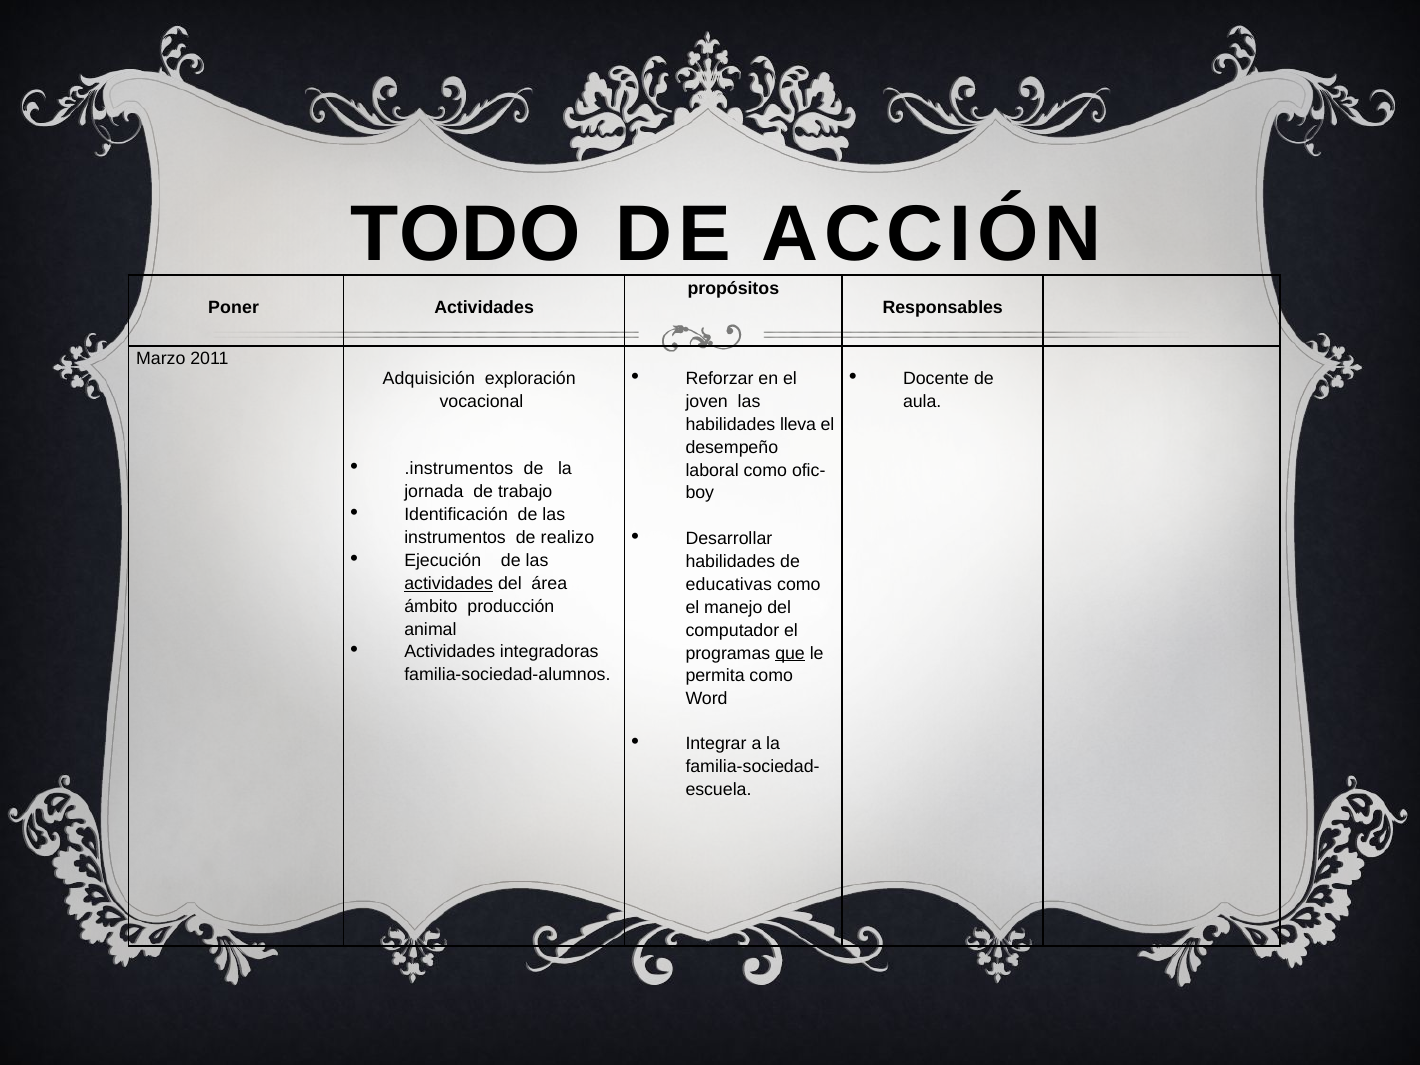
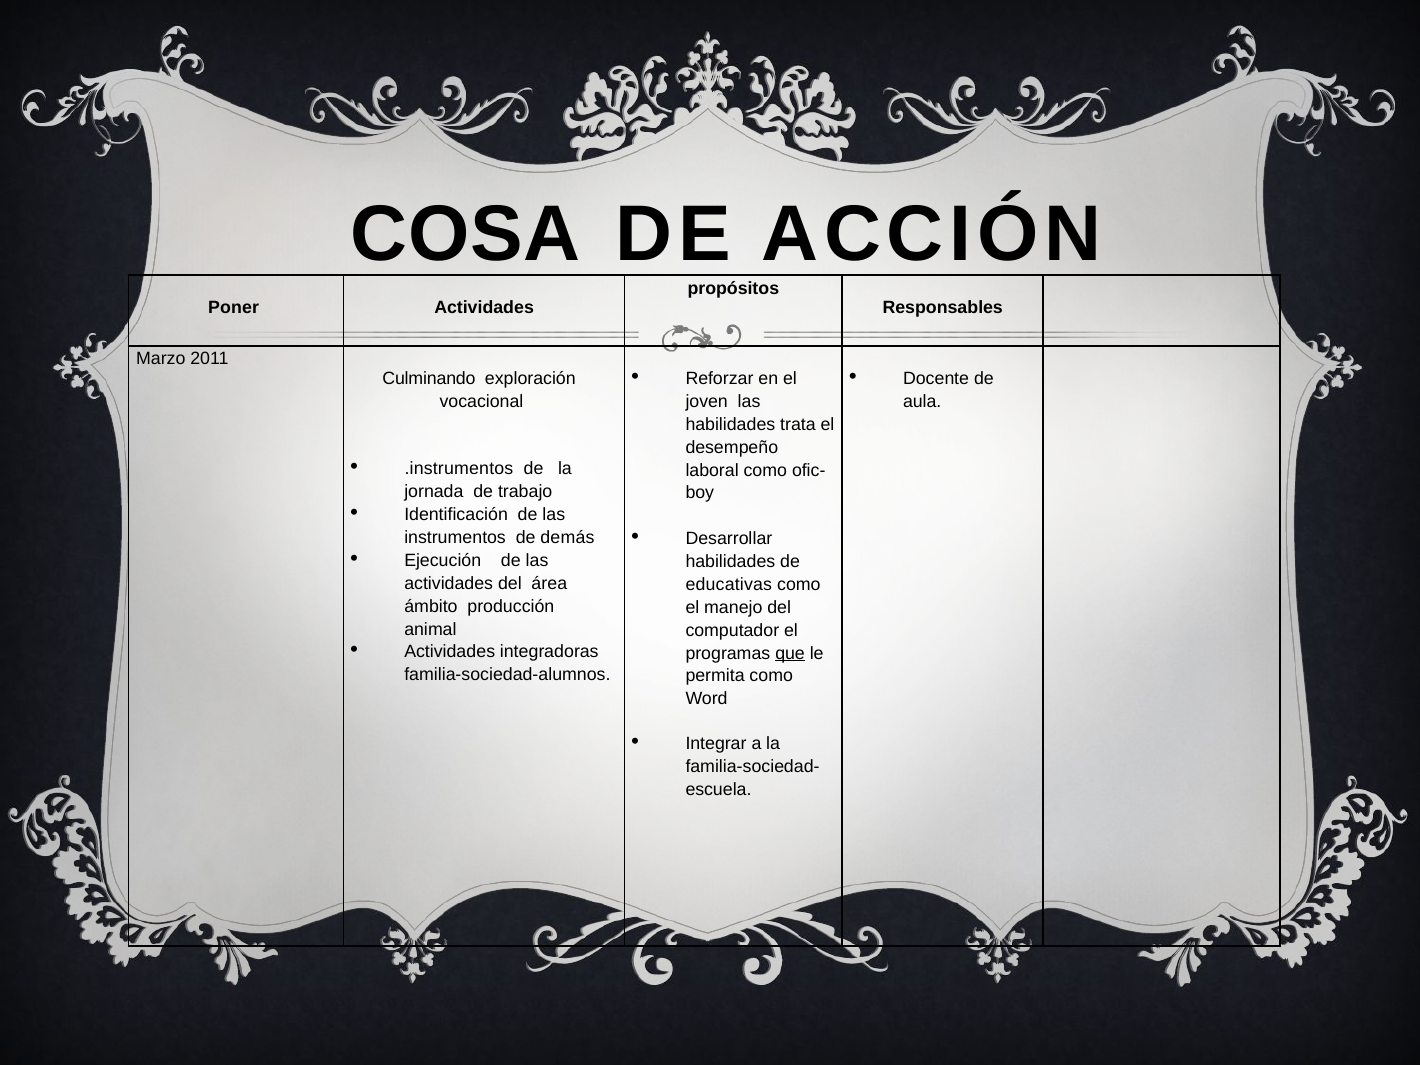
TODO: TODO -> COSA (465, 235)
Adquisición: Adquisición -> Culminando (429, 379)
lleva: lleva -> trata (798, 424)
realizo: realizo -> demás (567, 538)
actividades underline: present -> none (449, 583)
